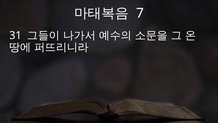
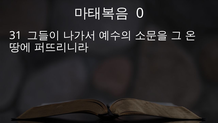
7: 7 -> 0 (140, 13)
